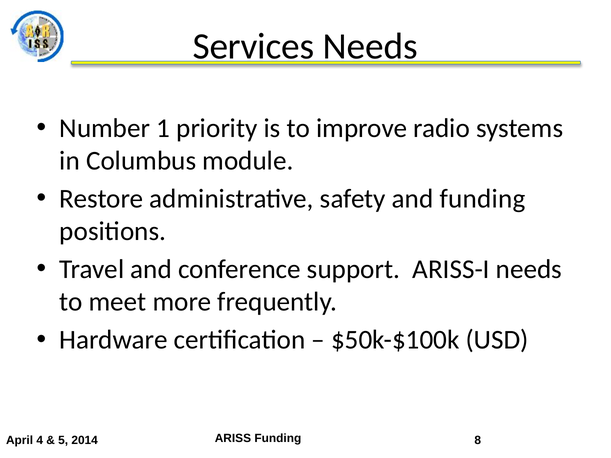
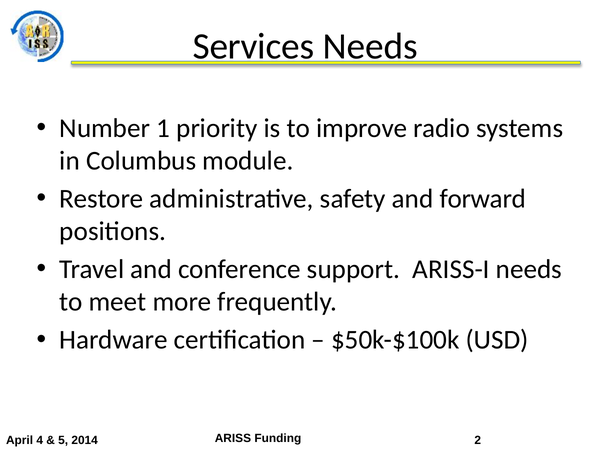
and funding: funding -> forward (483, 199)
8: 8 -> 2 (478, 441)
